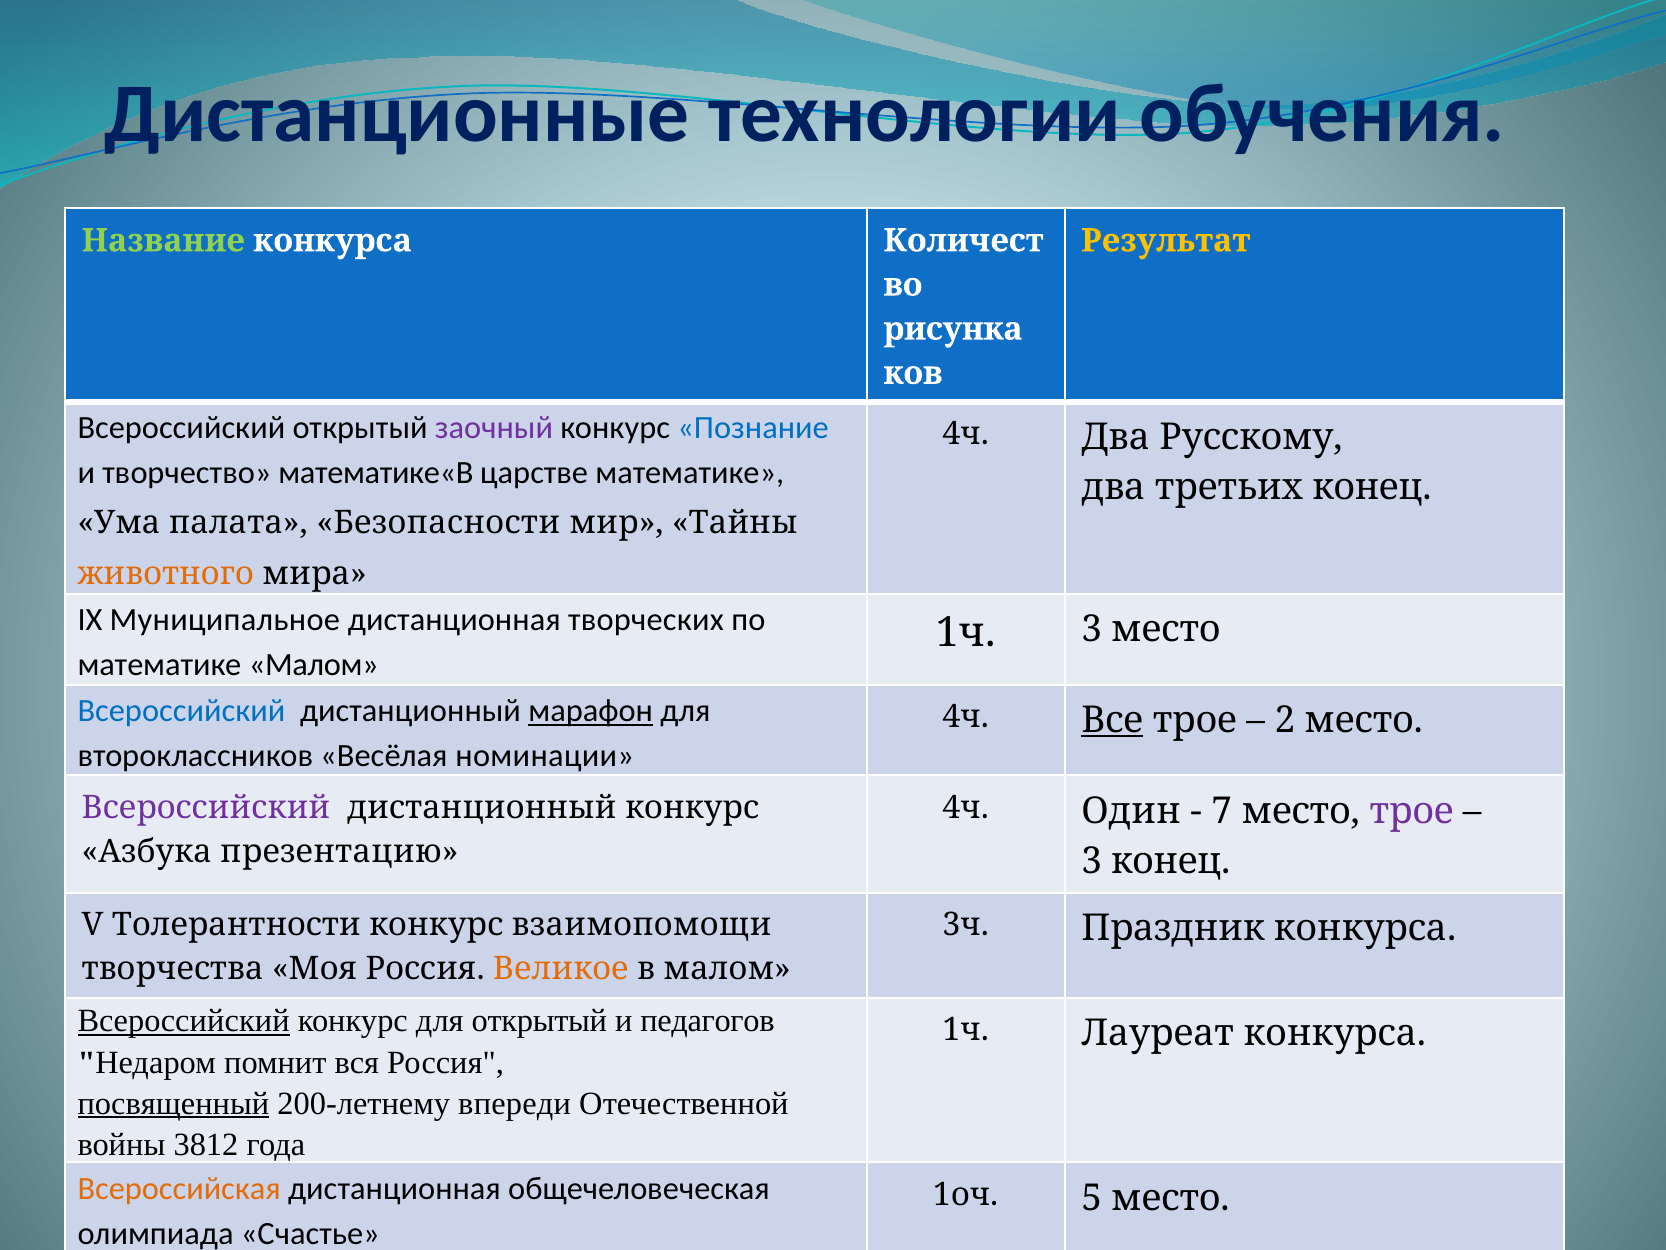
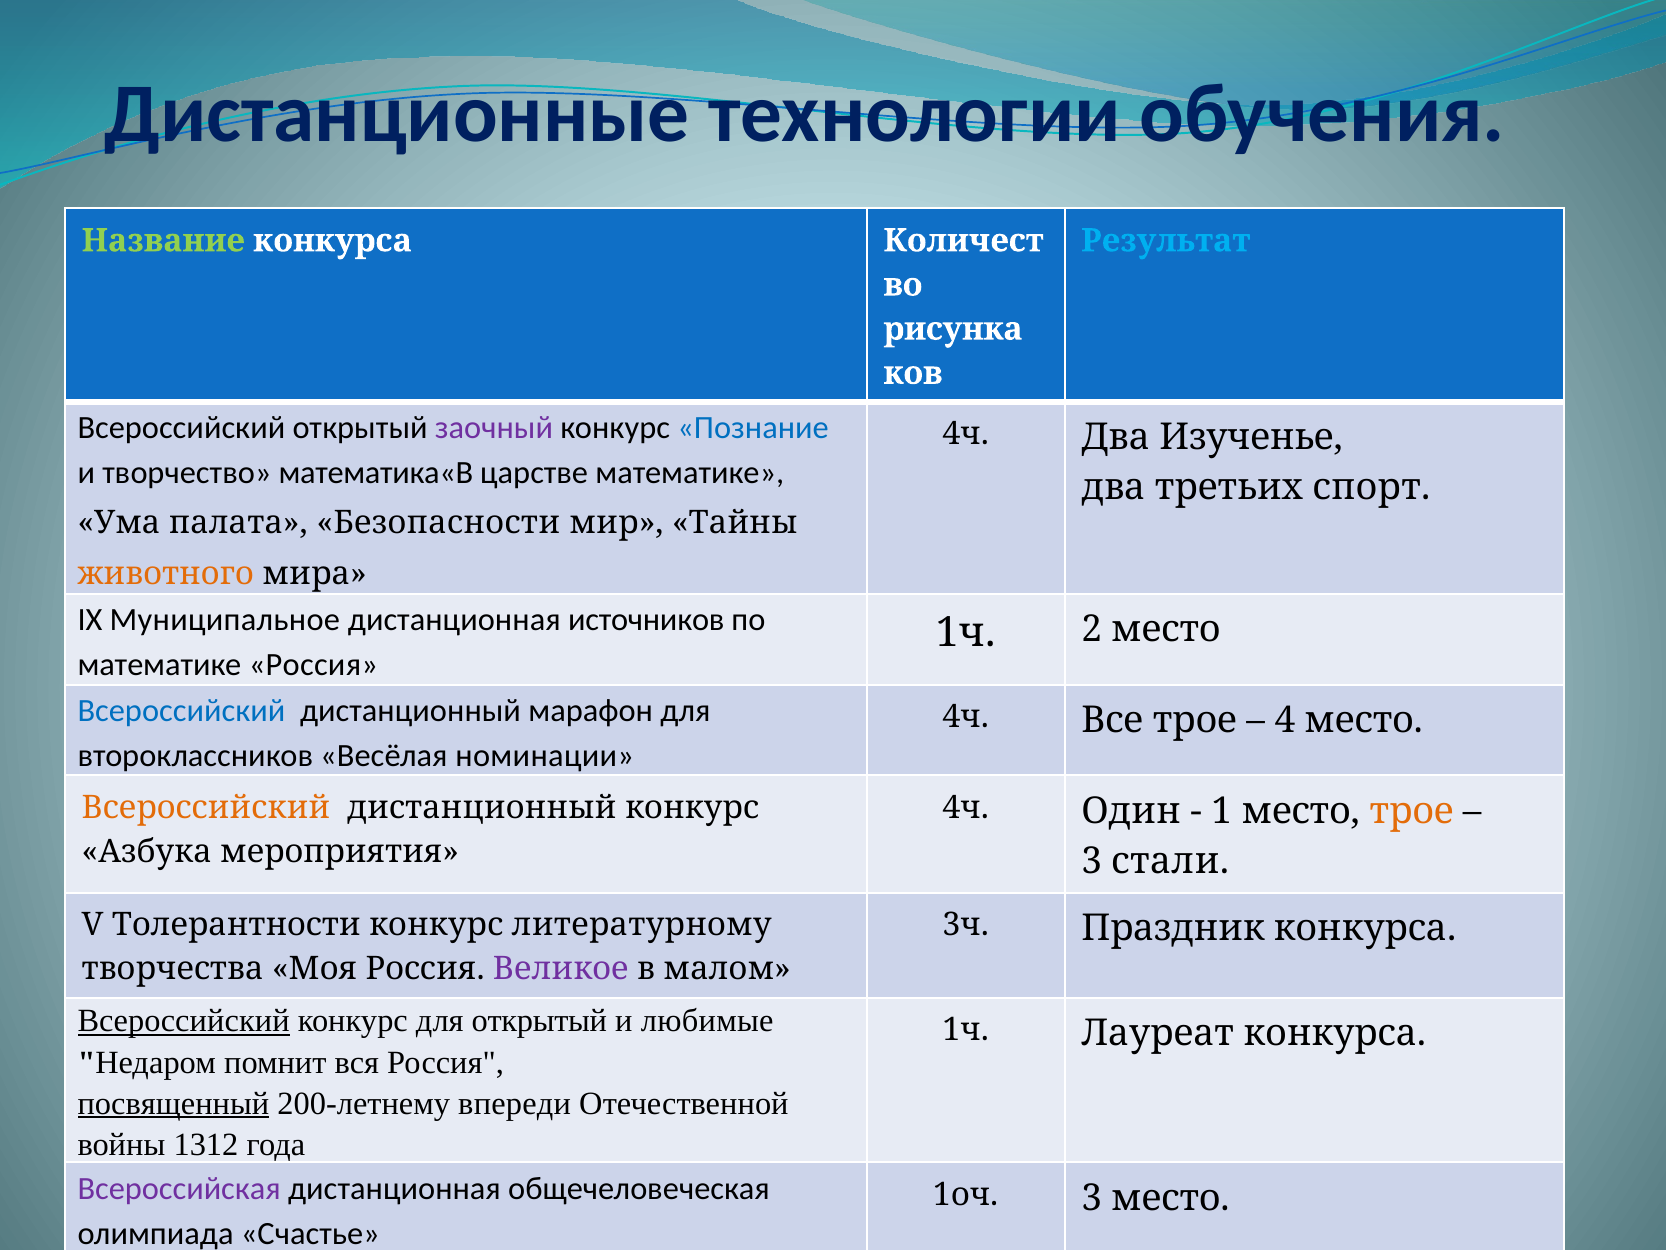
Результат colour: yellow -> light blue (1166, 241)
Русскому: Русскому -> Изученье (1251, 437)
математике«В: математике«В -> математика«В (376, 473)
третьих конец: конец -> спорт (1372, 487)
творческих: творческих -> источников (646, 620)
1ч 3: 3 -> 2 (1092, 629)
математике Малом: Малом -> Россия (313, 665)
марафон underline: present -> none (591, 710)
Все underline: present -> none (1112, 720)
2: 2 -> 4 (1285, 720)
Всероссийский colour: purple -> orange (206, 807)
7: 7 -> 1 (1222, 811)
трое colour: purple -> orange (1412, 811)
презентацию: презентацию -> мероприятия (340, 852)
3 конец: конец -> стали (1170, 861)
взаимопомощи: взаимопомощи -> литературному (642, 925)
Великое colour: orange -> purple (561, 969)
педагогов: педагогов -> любимые (707, 1021)
3812: 3812 -> 1312 (206, 1144)
Всероссийская colour: orange -> purple (179, 1188)
1оч 5: 5 -> 3 (1092, 1197)
